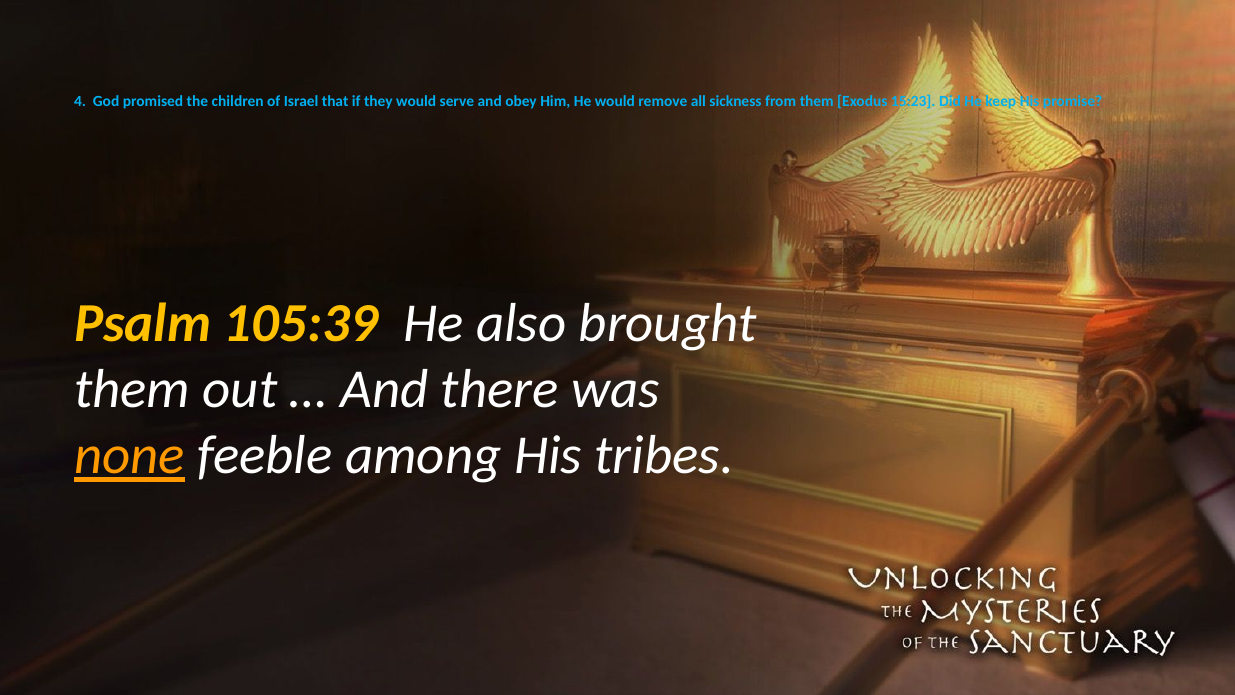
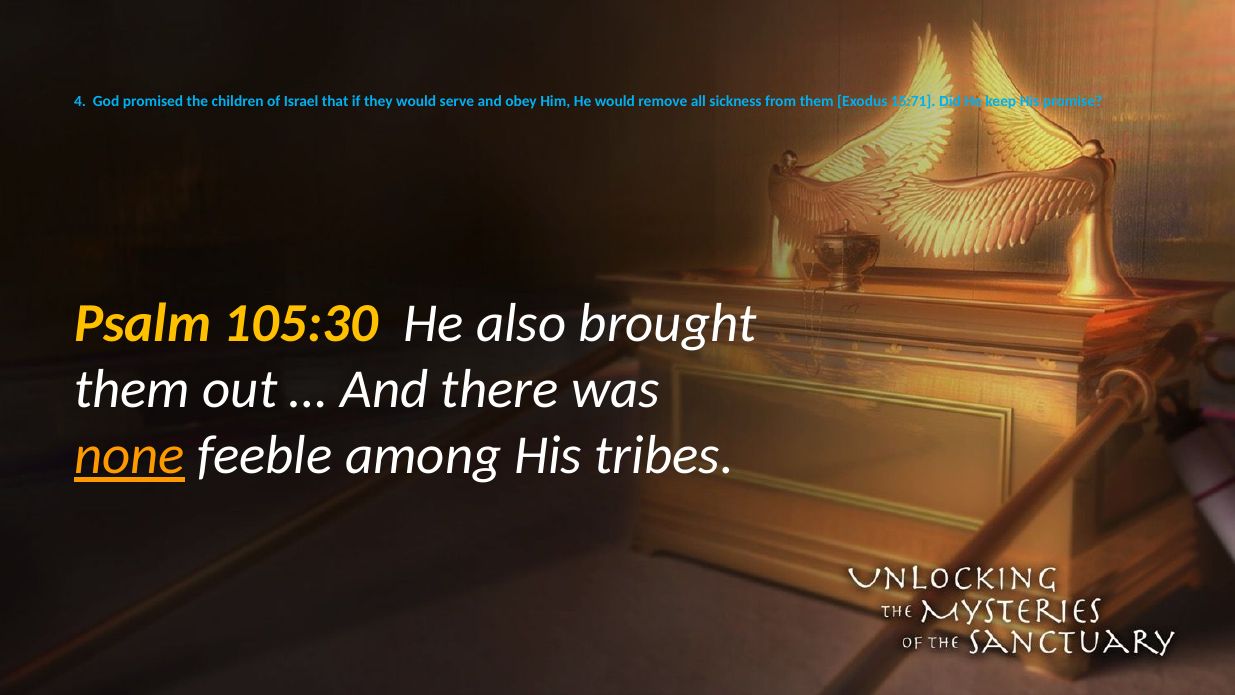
15:23: 15:23 -> 15:71 (913, 101)
105:39: 105:39 -> 105:30 (301, 324)
